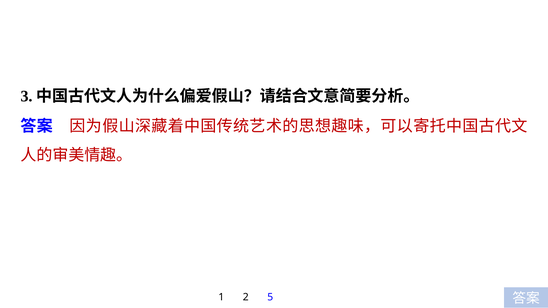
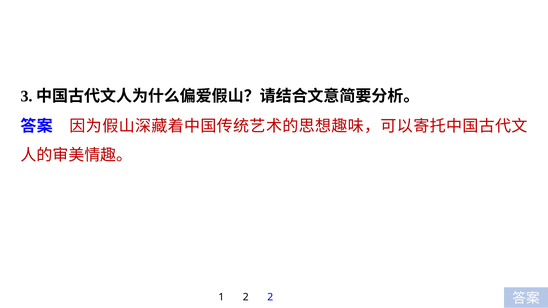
2 5: 5 -> 2 (270, 297)
